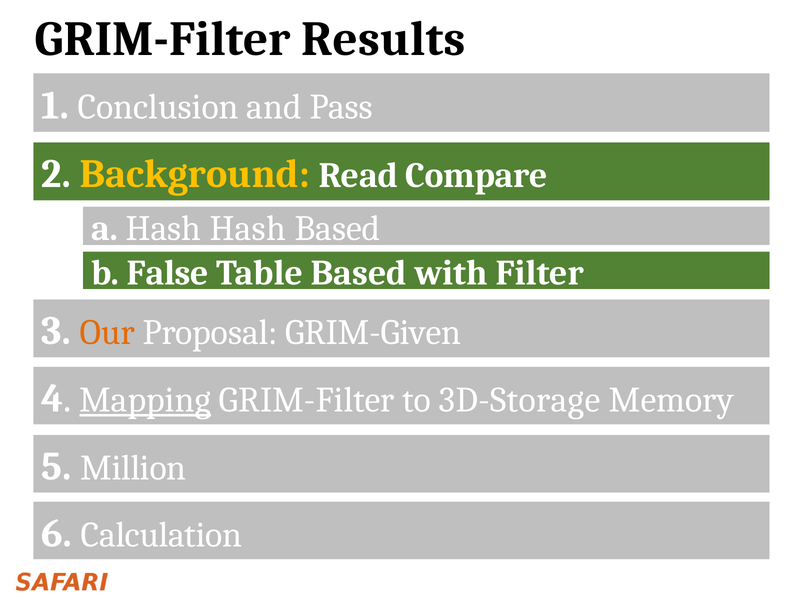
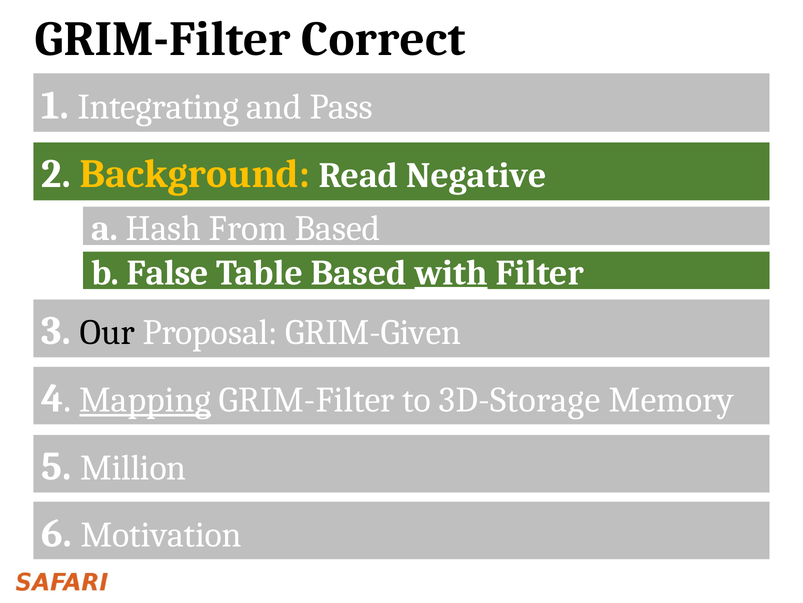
Results: Results -> Correct (383, 39)
Conclusion: Conclusion -> Integrating (158, 107)
Compare: Compare -> Negative (476, 175)
Hash Hash: Hash -> From (248, 228)
with underline: none -> present (451, 273)
Our colour: orange -> black (107, 332)
Calculation: Calculation -> Motivation (161, 534)
